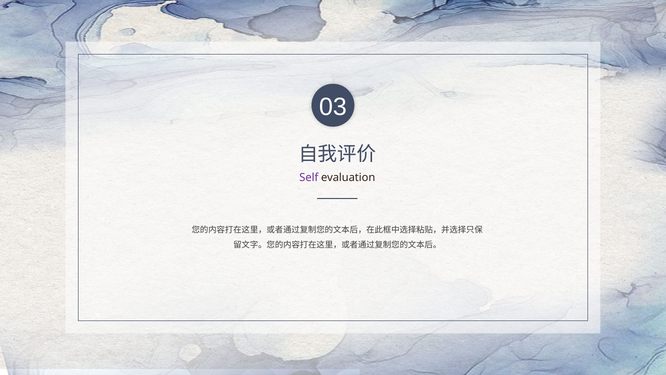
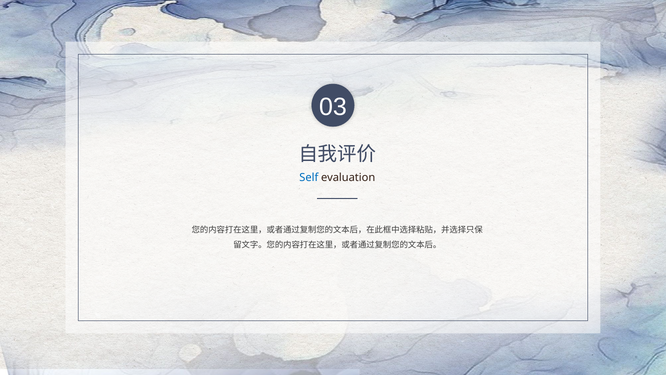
Self colour: purple -> blue (309, 177)
